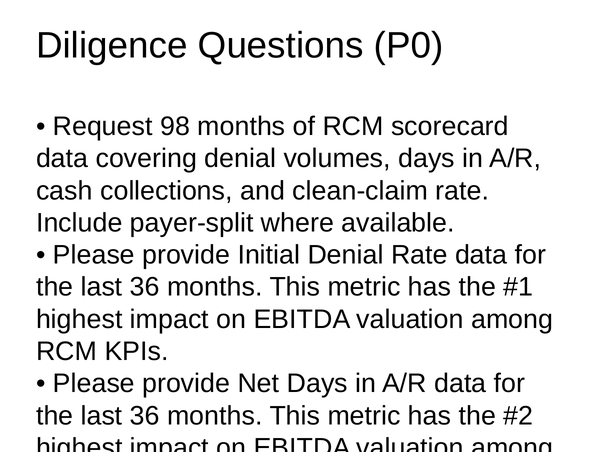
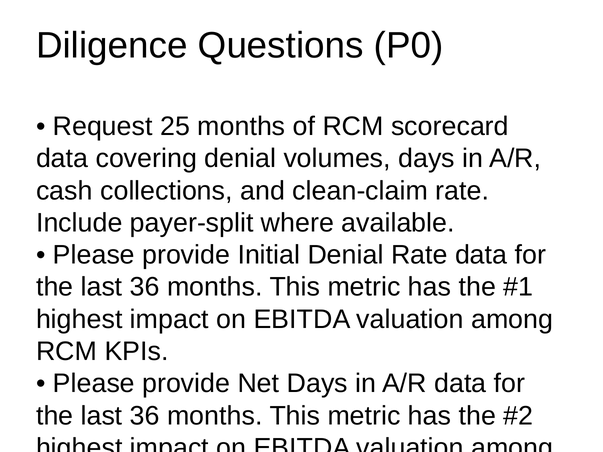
98: 98 -> 25 (175, 126)
